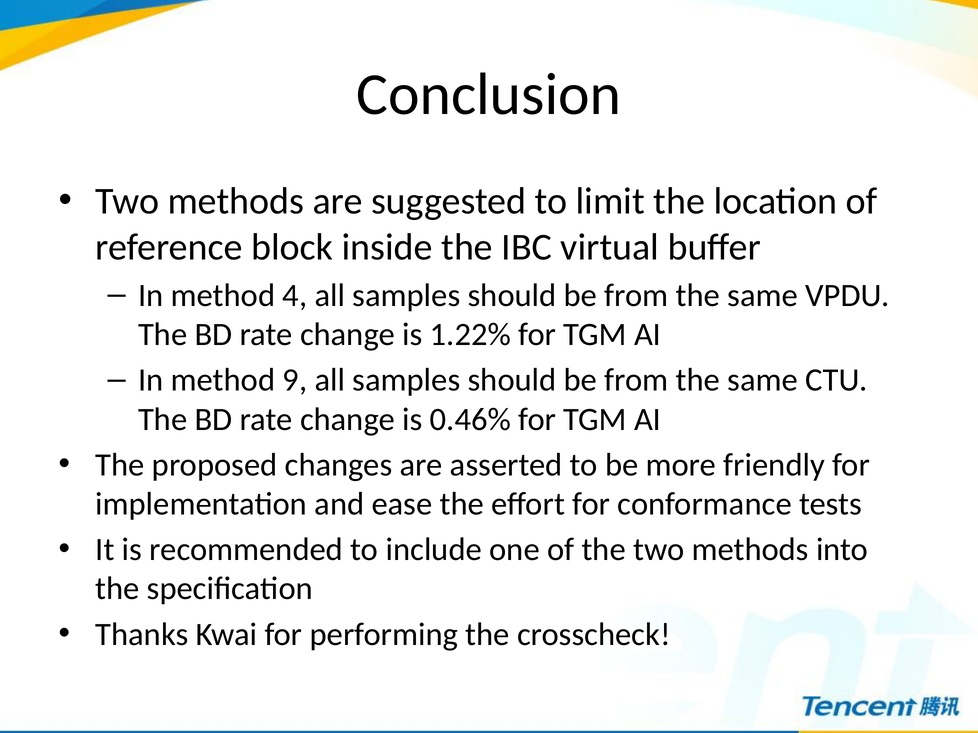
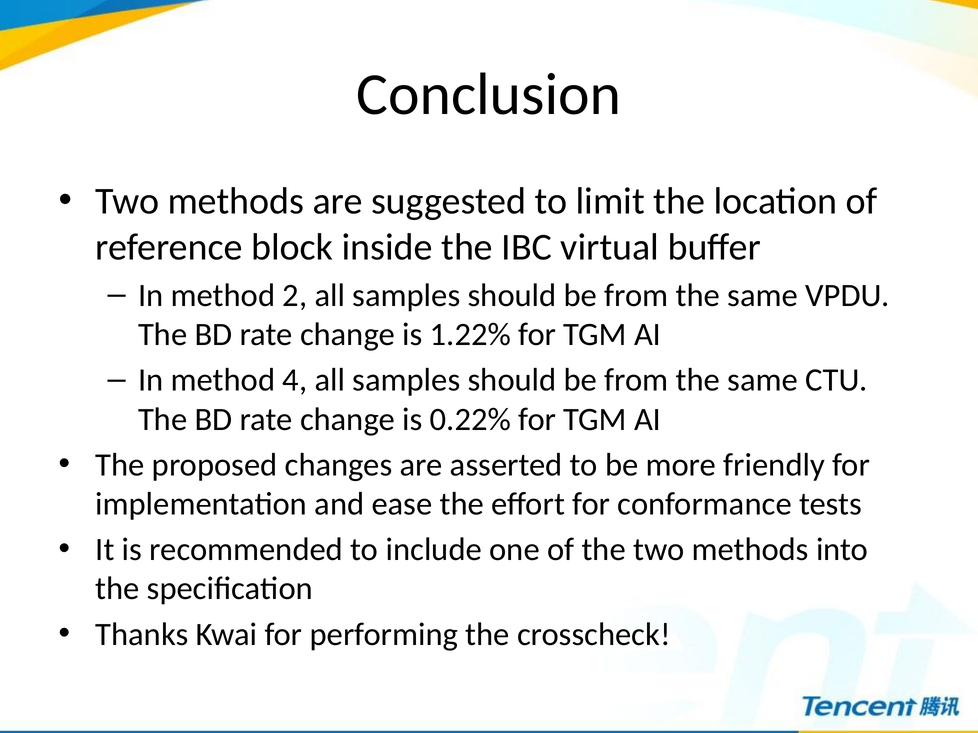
4: 4 -> 2 (295, 296)
9: 9 -> 4 (295, 380)
0.46%: 0.46% -> 0.22% (470, 420)
